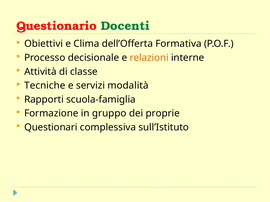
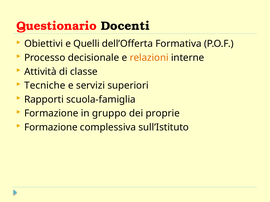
Docenti colour: green -> black (125, 26)
Clima: Clima -> Quelli (86, 44)
modalità: modalità -> superiori (128, 86)
Questionari: Questionari -> Formazione (51, 128)
